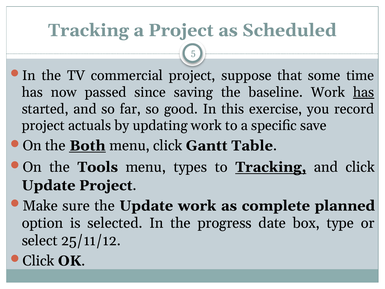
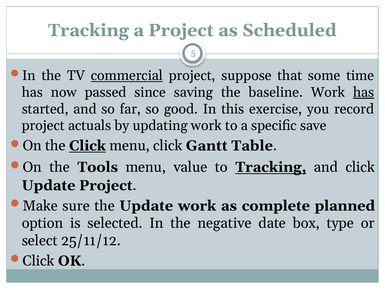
commercial underline: none -> present (127, 76)
the Both: Both -> Click (88, 146)
types: types -> value (190, 167)
progress: progress -> negative (225, 223)
